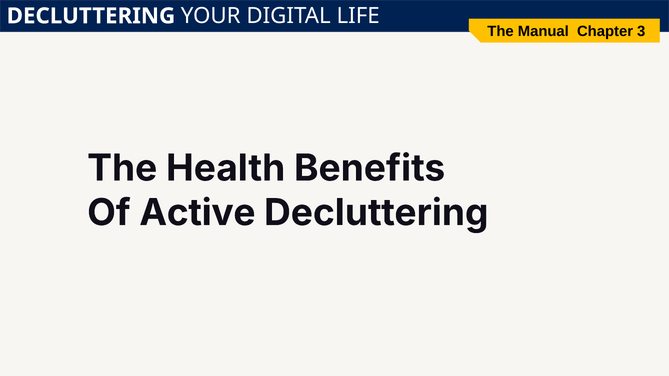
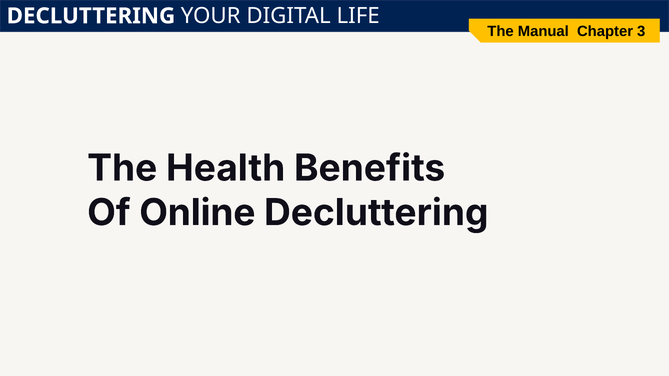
Active: Active -> Online (197, 213)
